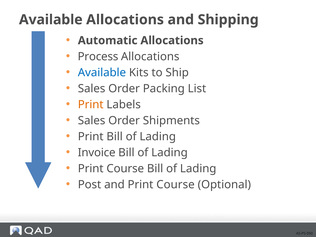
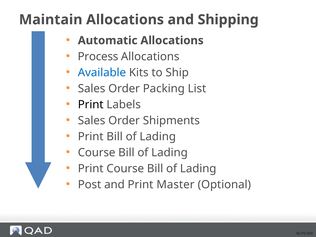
Available: Available -> Maintain (51, 20)
Print colour: orange -> black (91, 104)
Invoice: Invoice -> Course (97, 152)
and Print Course: Course -> Master (175, 184)
